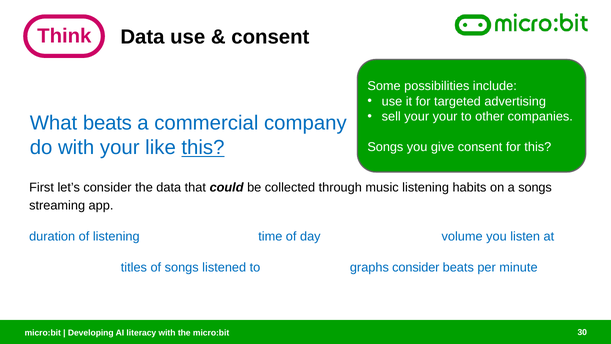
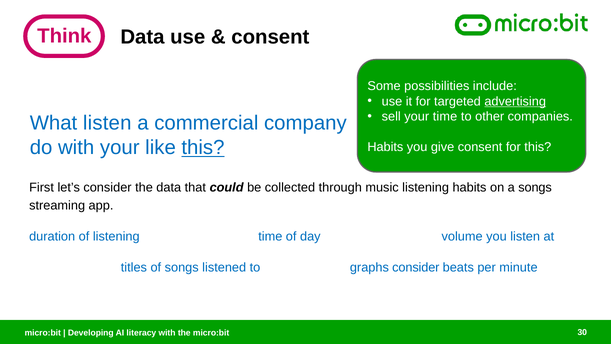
advertising underline: none -> present (515, 101)
your your: your -> time (445, 117)
What beats: beats -> listen (107, 123)
Songs: Songs -> Habits (385, 147)
